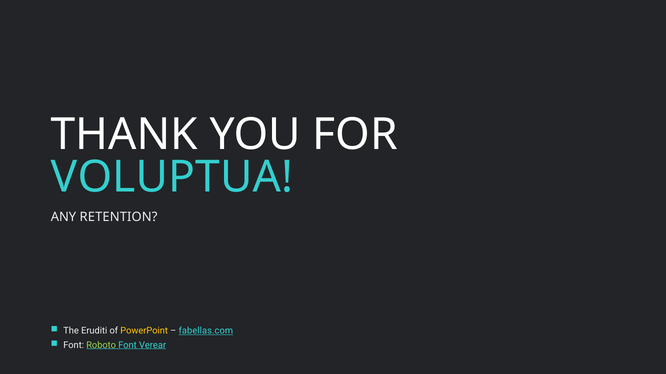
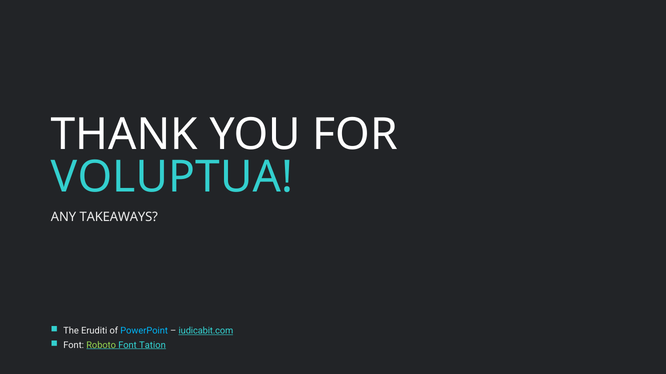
RETENTION: RETENTION -> TAKEAWAYS (119, 217)
PowerPoint colour: yellow -> light blue (144, 331)
fabellas.com: fabellas.com -> iudicabit.com (206, 331)
Verear: Verear -> Tation (152, 346)
